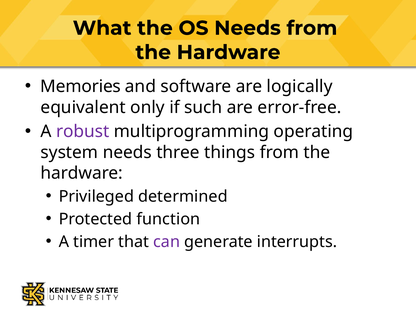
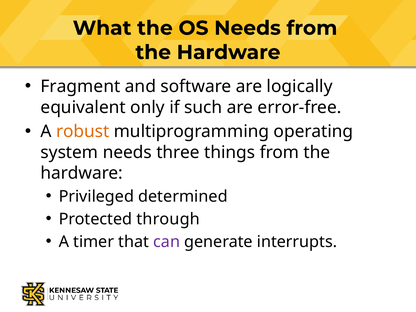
Memories: Memories -> Fragment (80, 86)
robust colour: purple -> orange (83, 132)
function: function -> through (168, 219)
